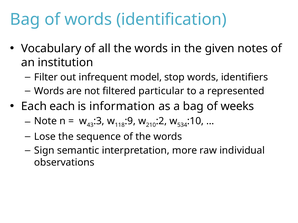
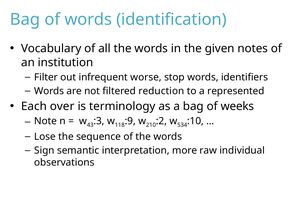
model: model -> worse (146, 77)
particular: particular -> reduction (161, 91)
Each each: each -> over (62, 107)
information: information -> terminology (122, 107)
